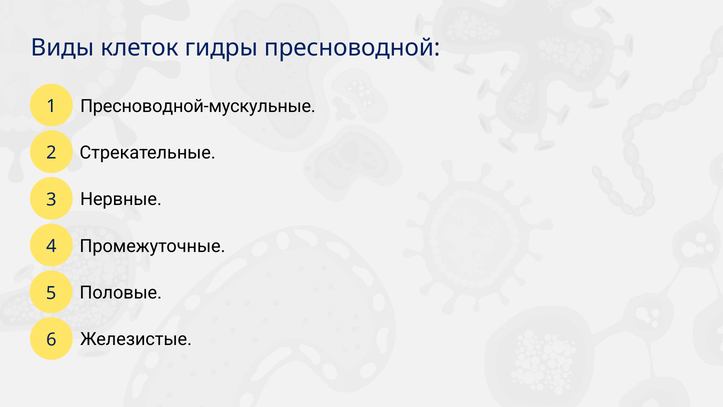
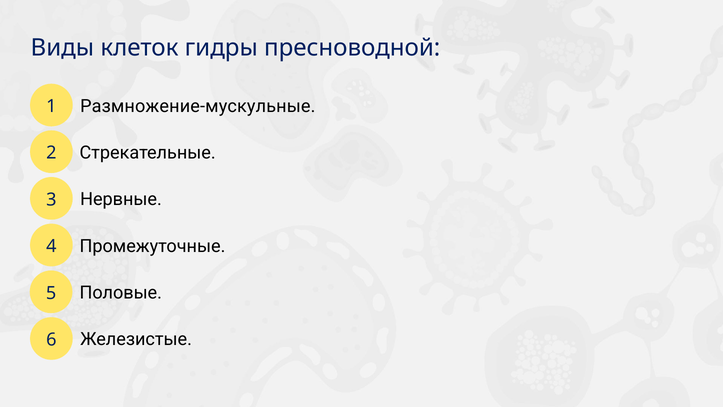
Пресноводной-мускульные: Пресноводной-мускульные -> Размножение-мускульные (198, 106)
